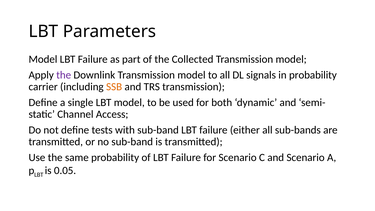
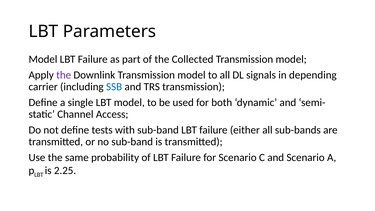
in probability: probability -> depending (313, 75)
SSB colour: orange -> blue (114, 87)
0.05: 0.05 -> 2.25 (65, 170)
